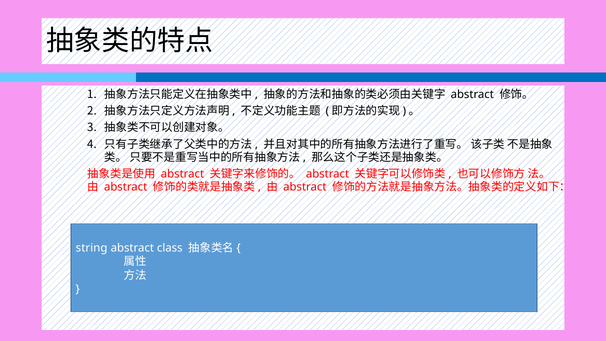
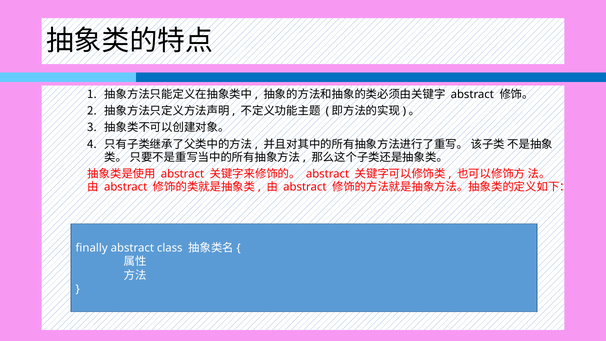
string: string -> finally (92, 248)
